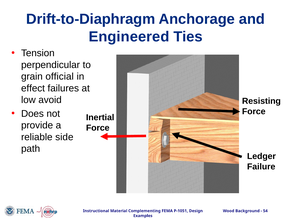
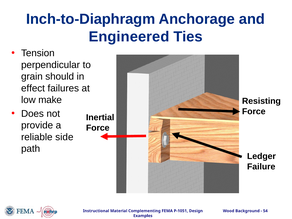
Drift-to-Diaphragm: Drift-to-Diaphragm -> Inch-to-Diaphragm (91, 19)
official: official -> should (60, 77)
avoid: avoid -> make (50, 100)
